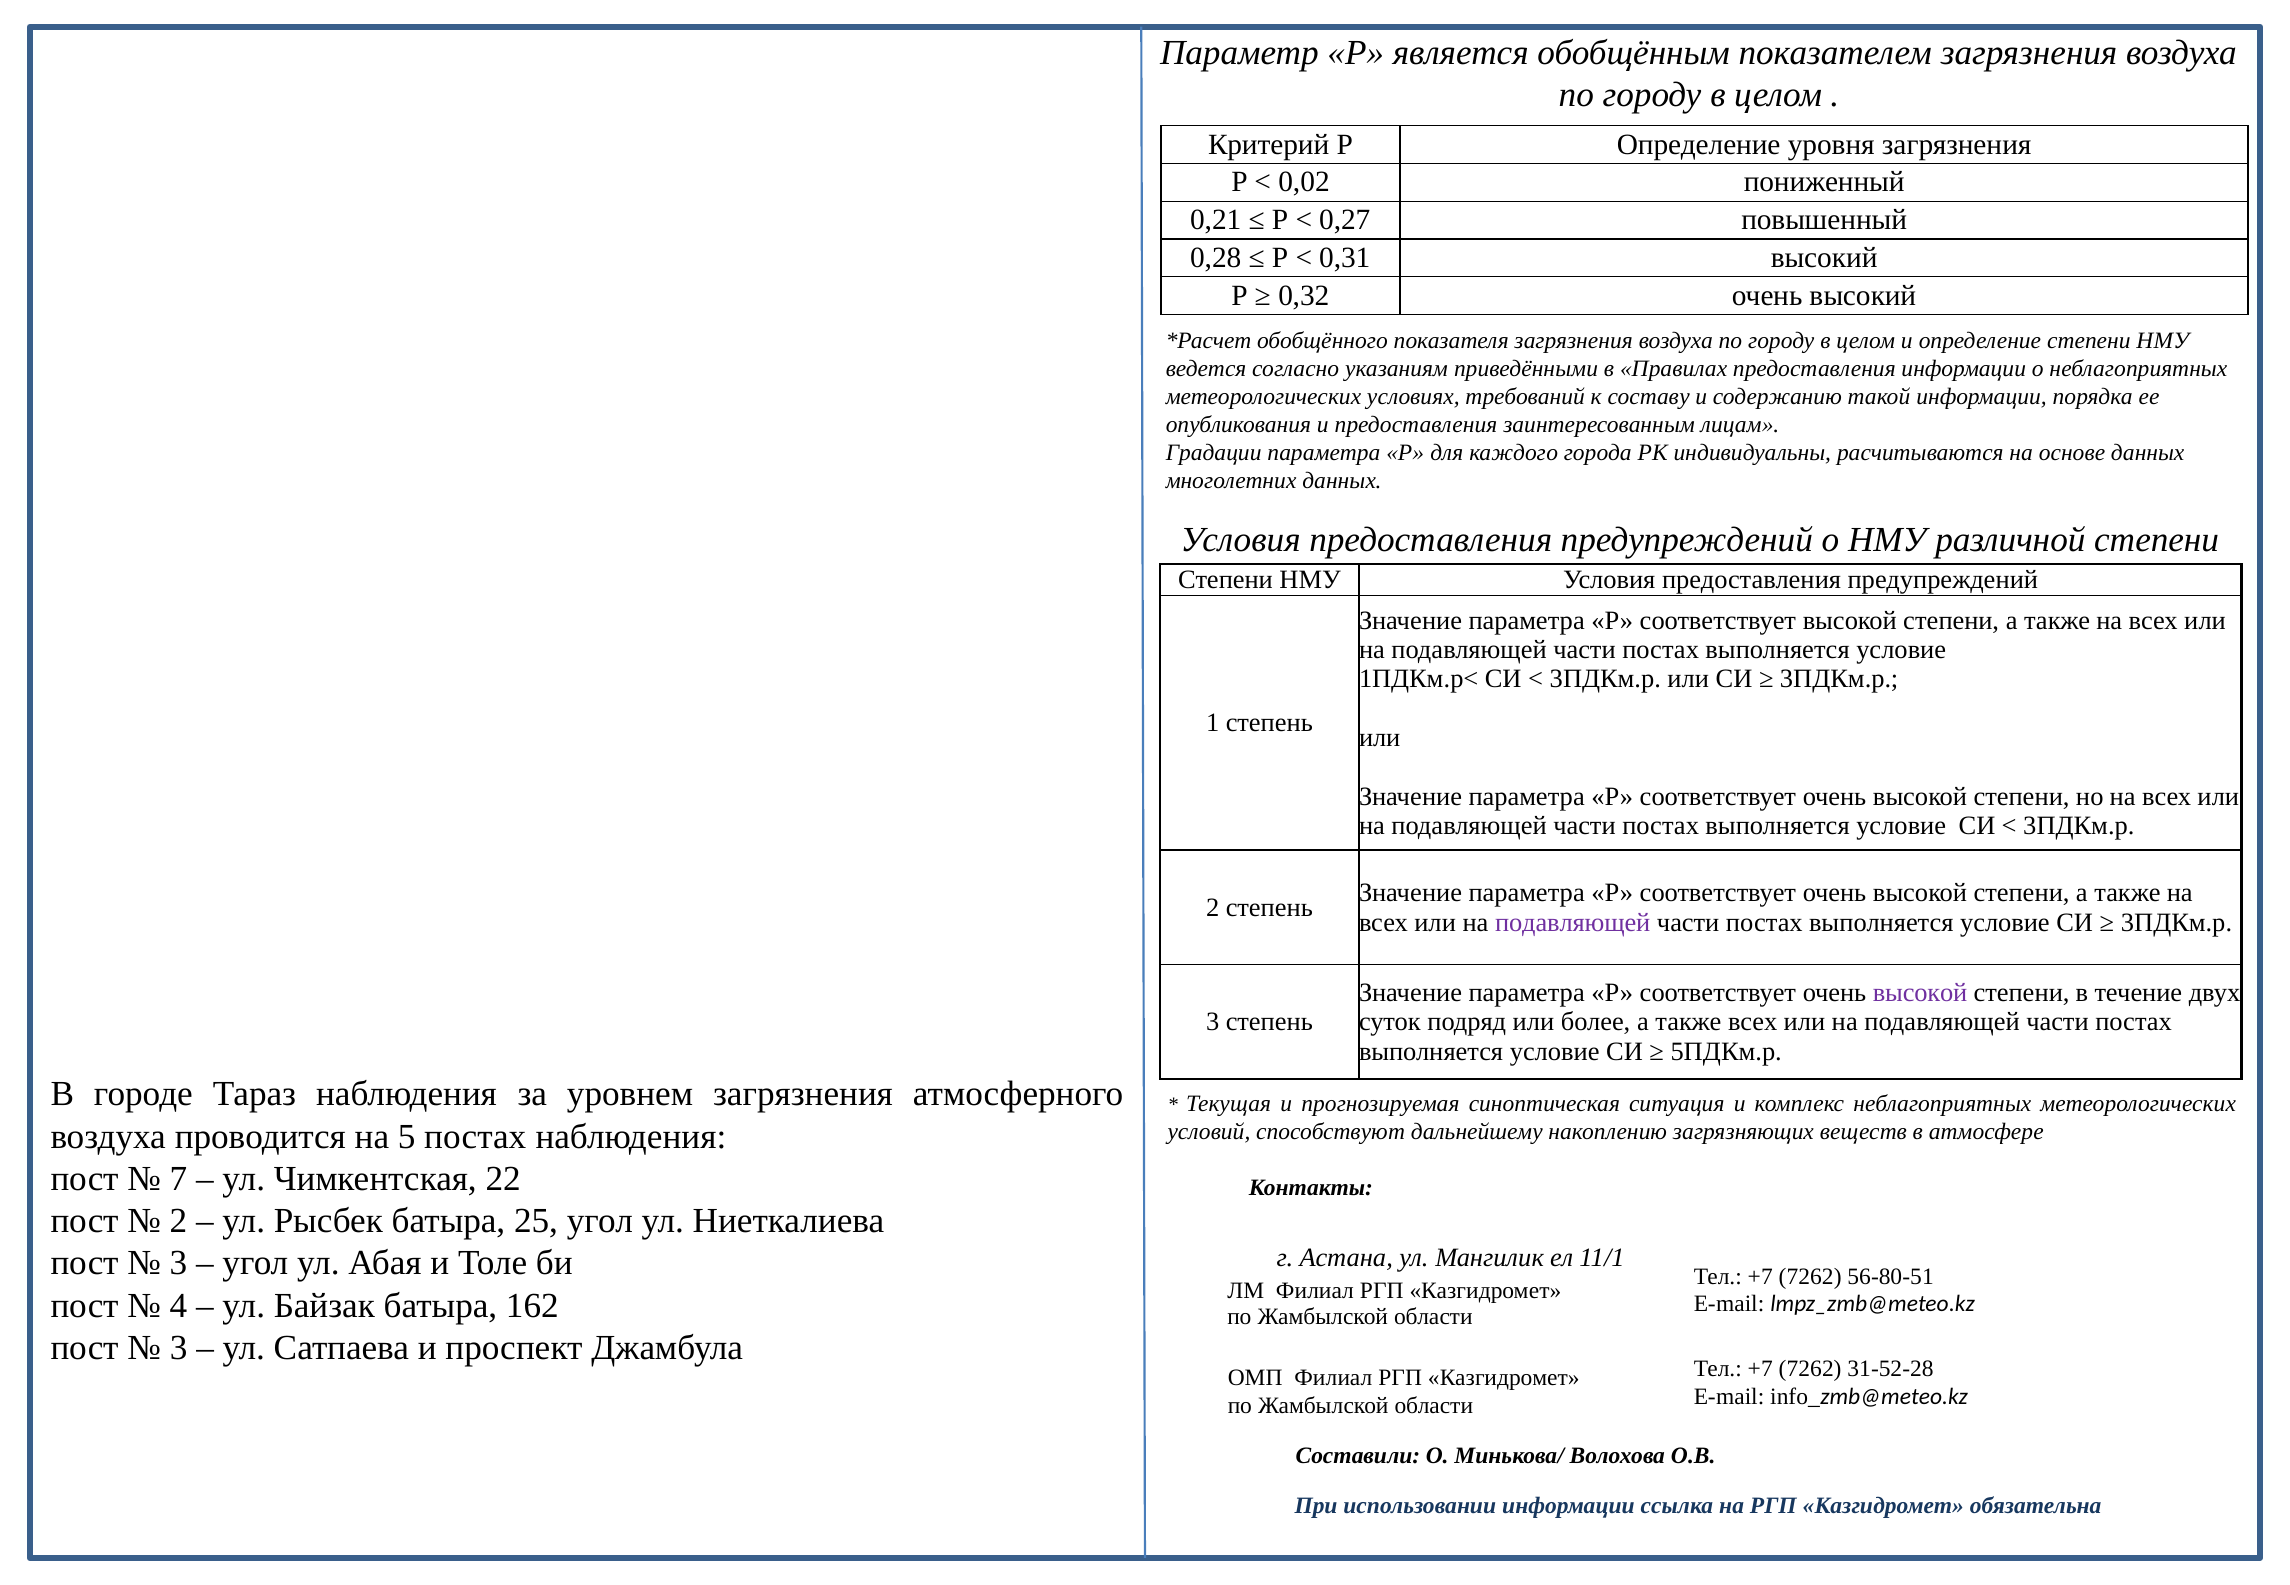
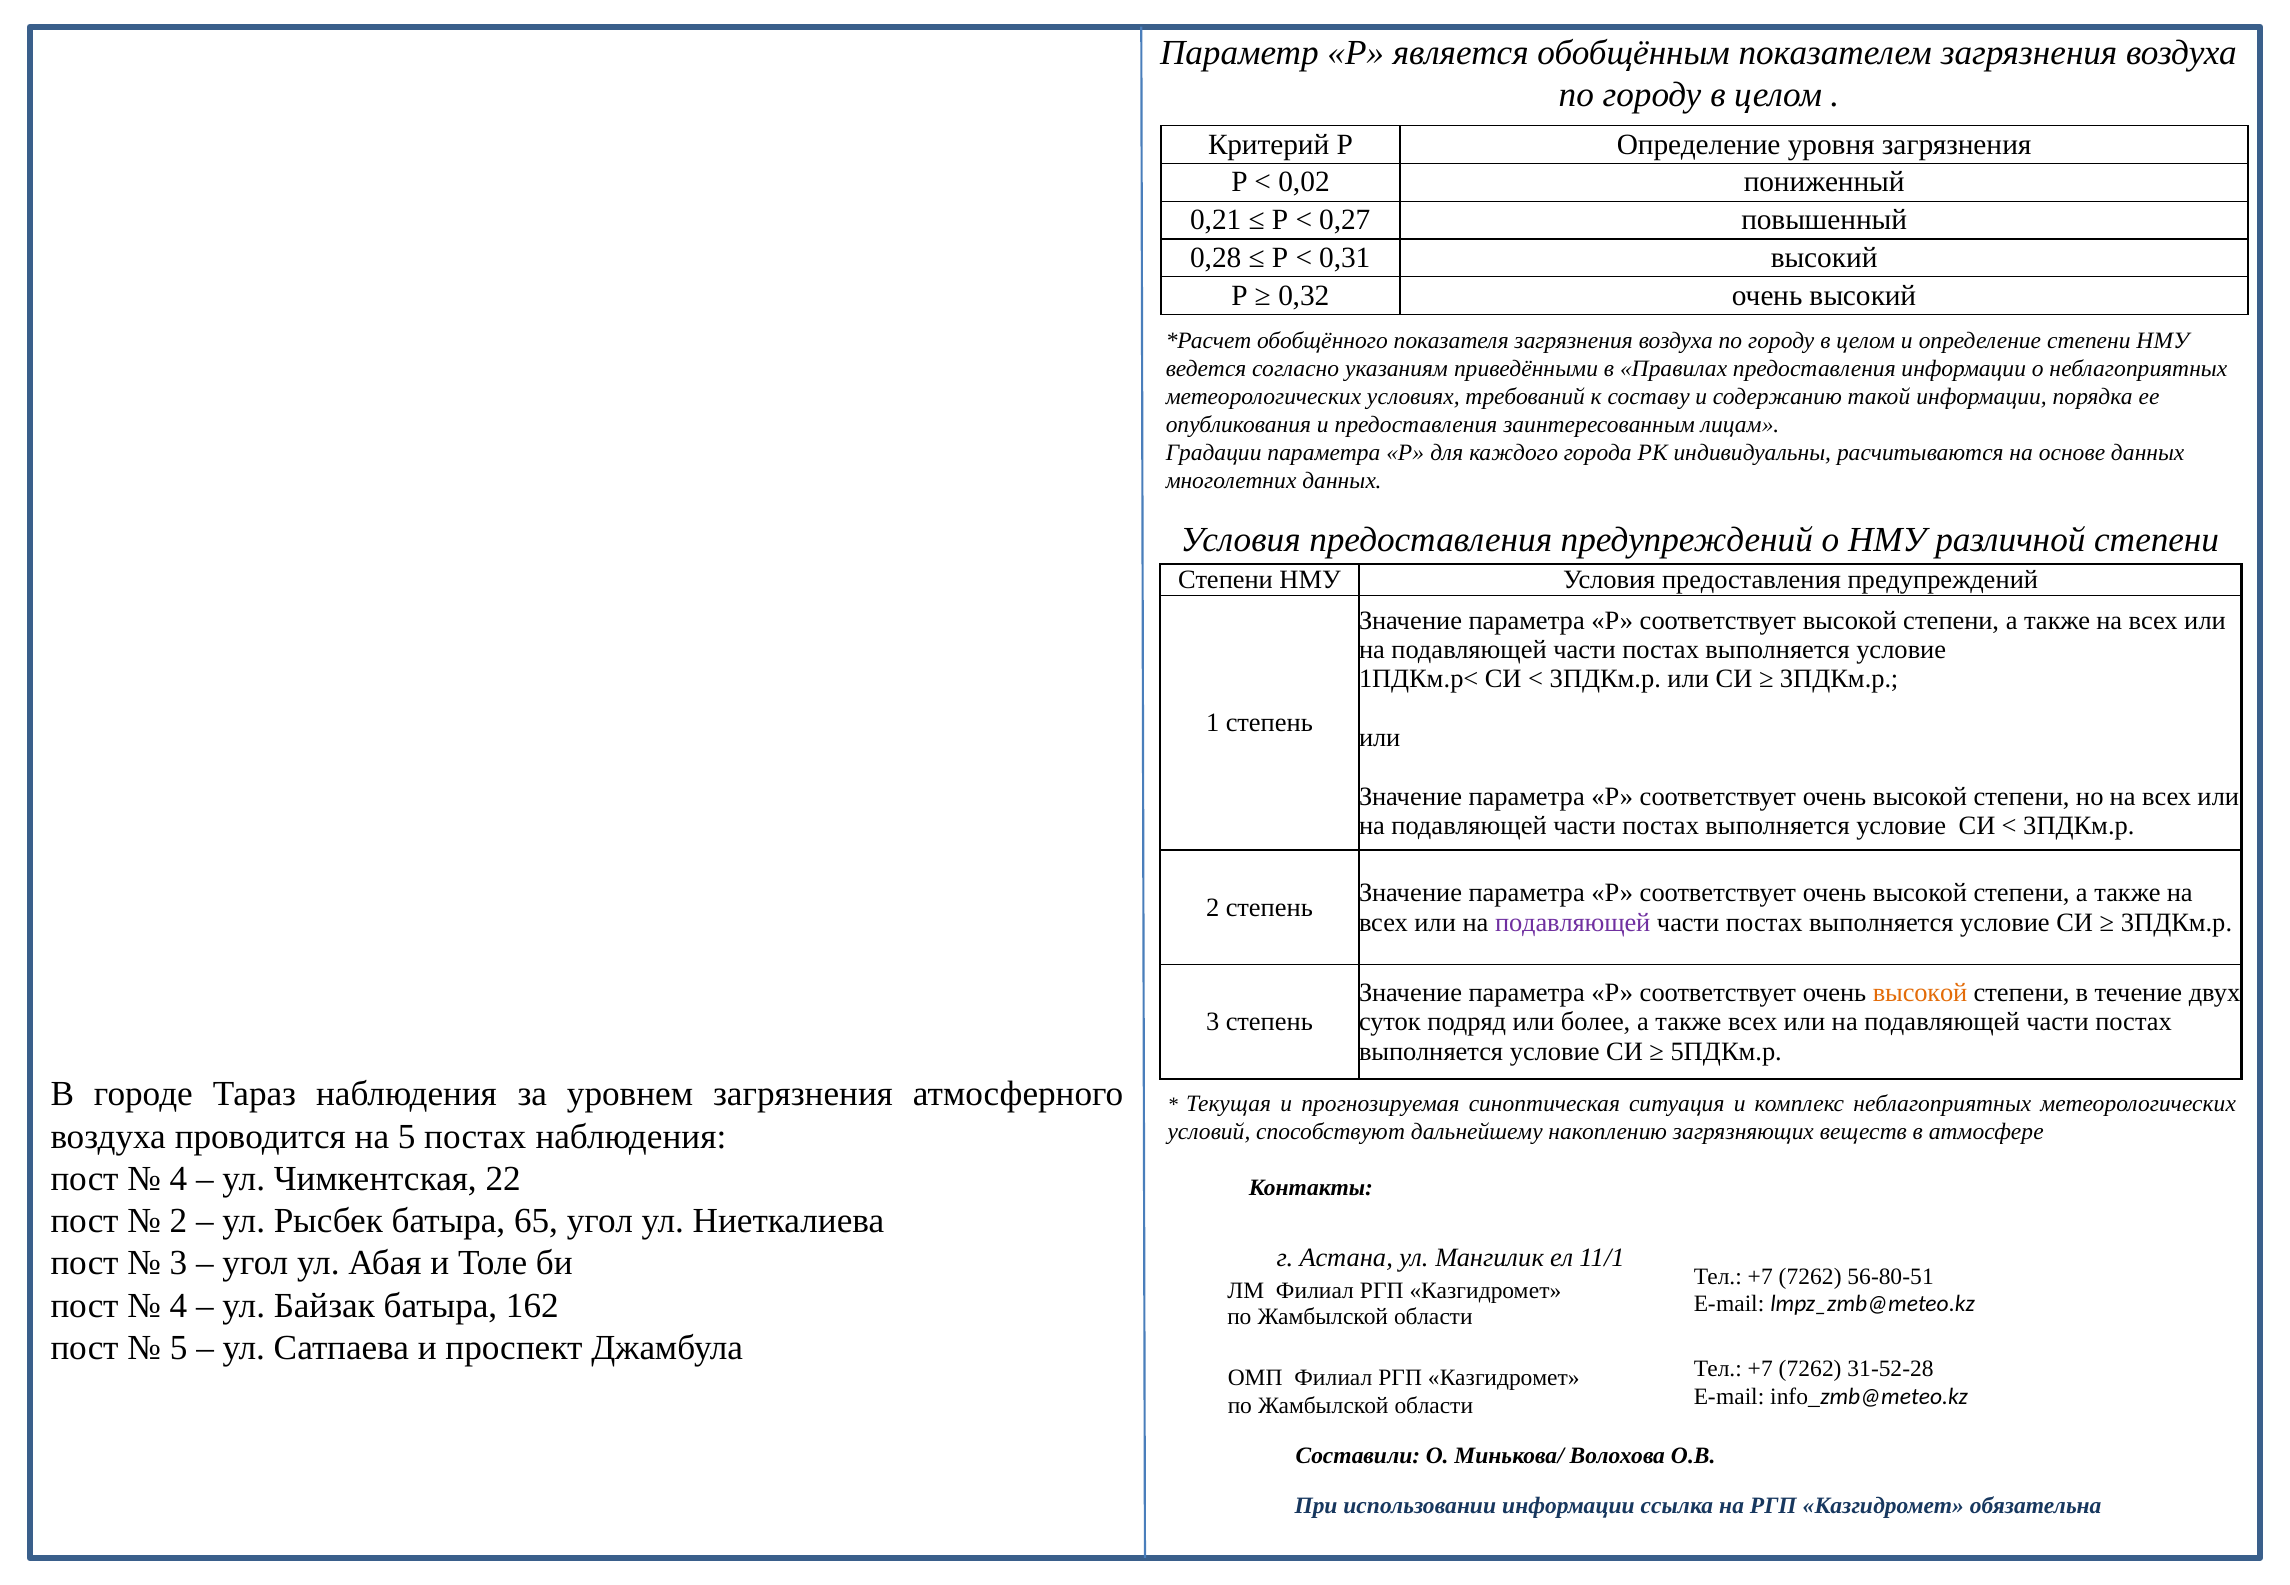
высокой colour: purple -> orange (1920, 993)
7: 7 -> 4 (179, 1179)
25: 25 -> 65 (536, 1221)
3: 3 -> 5 (179, 1348)
